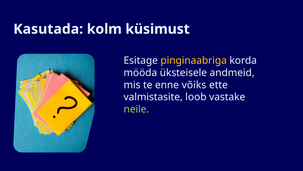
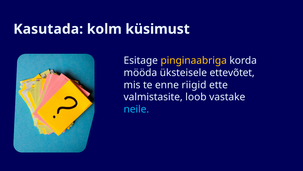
andmeid: andmeid -> ettevõtet (232, 73)
võiks: võiks -> riigid (194, 85)
neile colour: light green -> light blue (136, 109)
